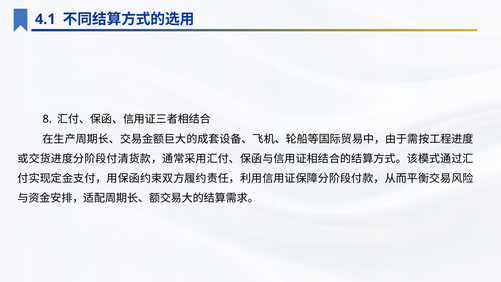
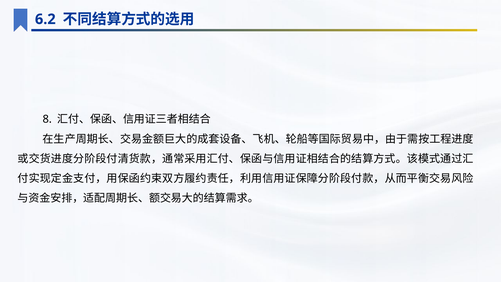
4.1: 4.1 -> 6.2 (45, 19)
